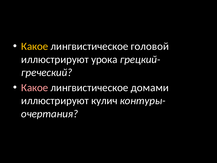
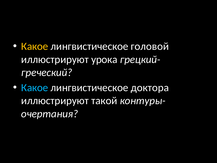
Какое colour: pink -> light blue (35, 88)
домами: домами -> доктора (150, 88)
кулич: кулич -> такой (104, 101)
